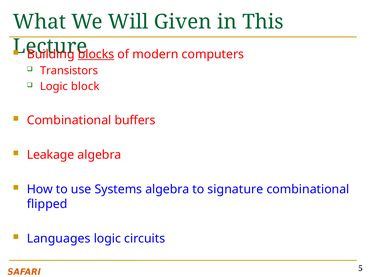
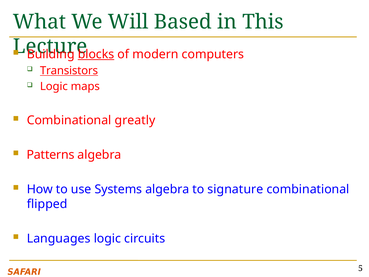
Given: Given -> Based (183, 22)
Transistors underline: none -> present (69, 71)
block: block -> maps (85, 86)
buffers: buffers -> greatly (135, 120)
Leakage: Leakage -> Patterns (51, 155)
